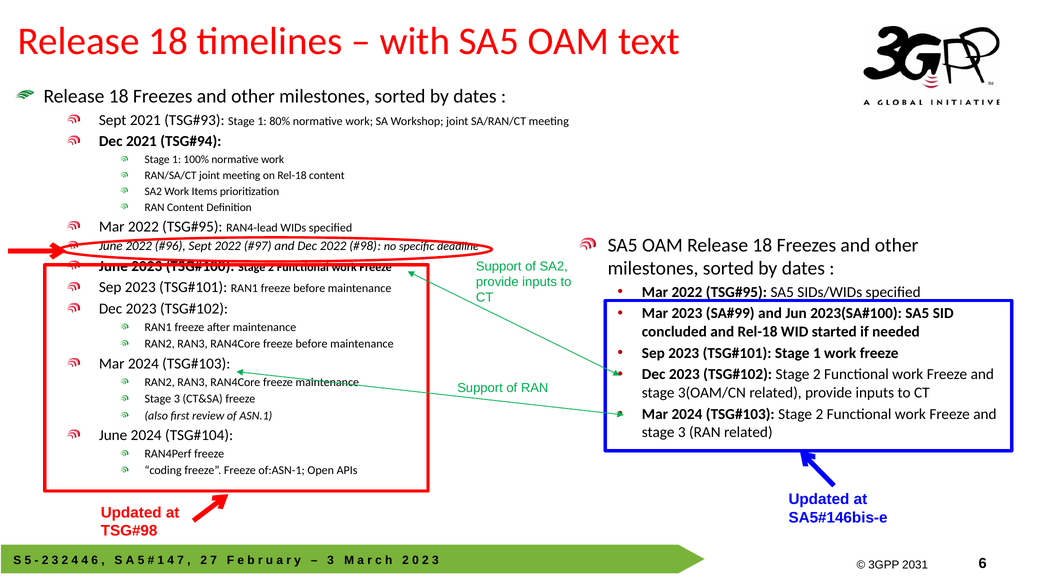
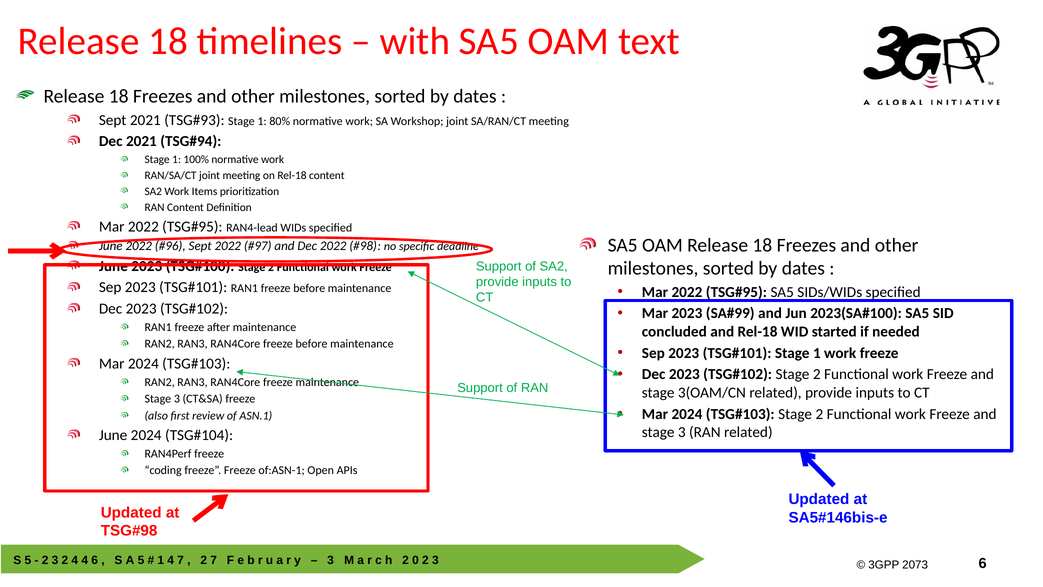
2031: 2031 -> 2073 (915, 564)
